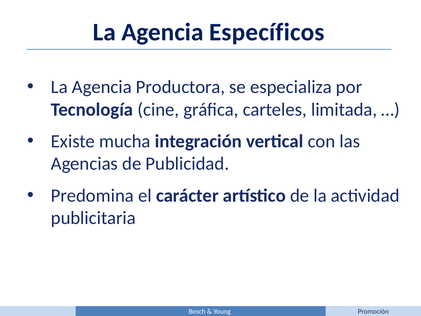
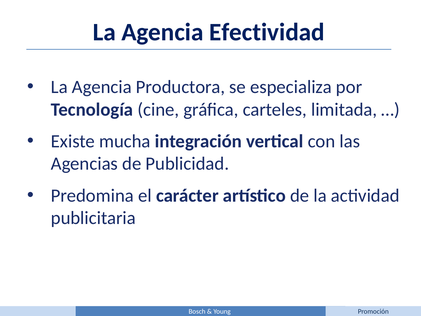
Específicos: Específicos -> Efectividad (267, 32)
